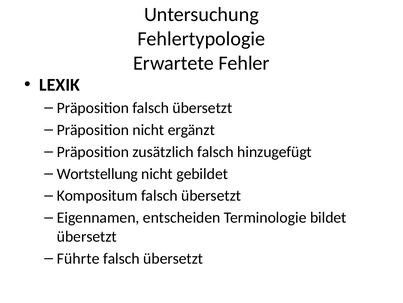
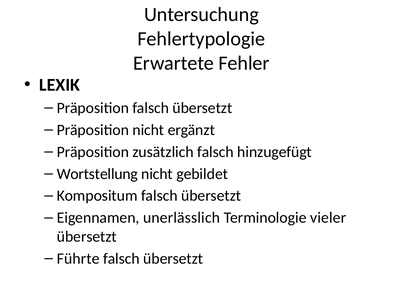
entscheiden: entscheiden -> unerlässlich (182, 217)
bildet: bildet -> vieler (328, 217)
